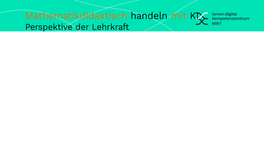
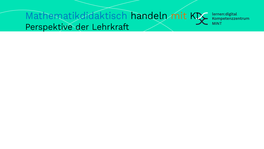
Mathematikdidaktisch colour: orange -> blue (76, 16)
